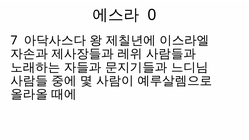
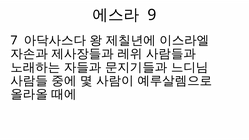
0: 0 -> 9 (152, 15)
